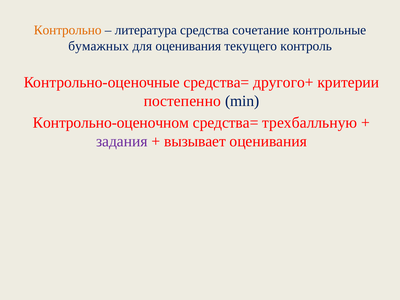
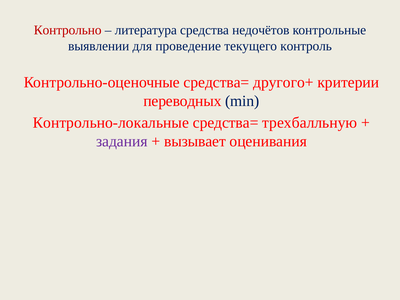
Контрольно colour: orange -> red (68, 30)
сочетание: сочетание -> недочётов (261, 30)
бумажных: бумажных -> выявлении (99, 46)
для оценивания: оценивания -> проведение (188, 46)
постепенно: постепенно -> переводных (182, 101)
Контрольно-оценочном: Контрольно-оценочном -> Контрольно-локальные (111, 123)
